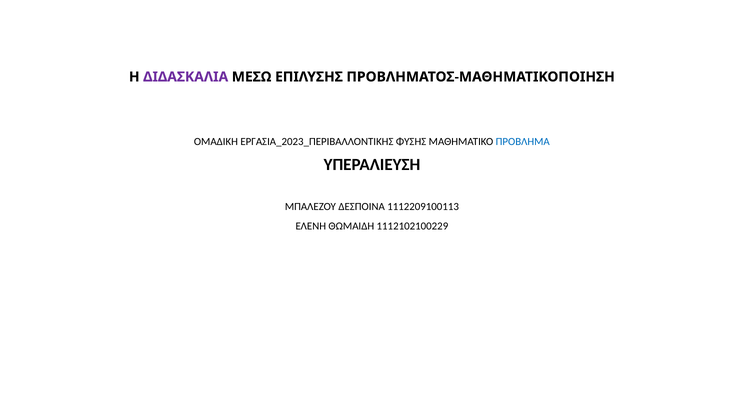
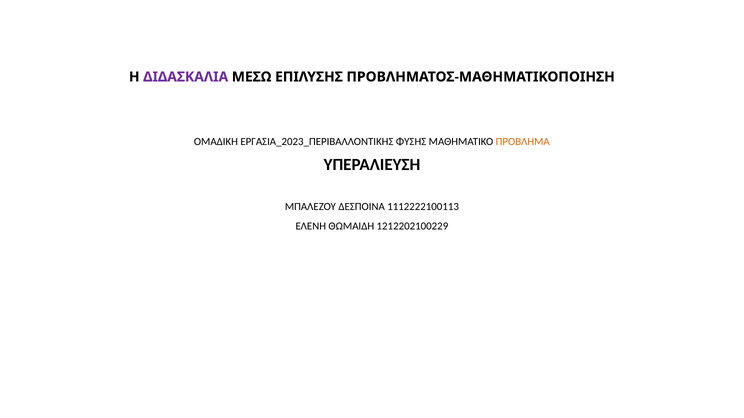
ΠΡΟΒΛΗΜΑ colour: blue -> orange (523, 142)
1112209100113: 1112209100113 -> 1112222100113 (423, 207)
1112102100229: 1112102100229 -> 1212202100229 (412, 226)
